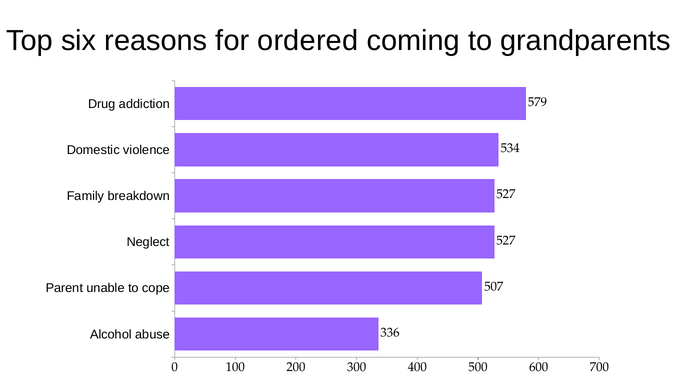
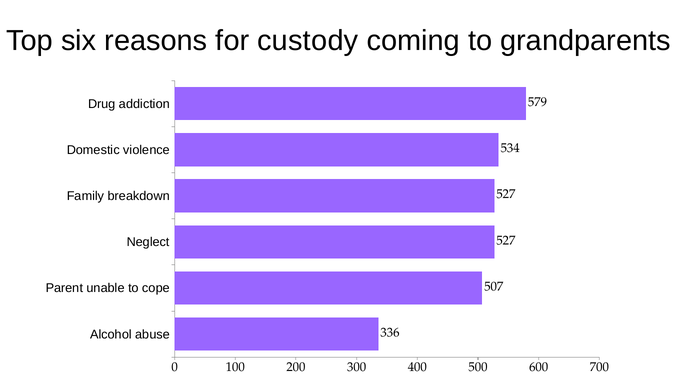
ordered: ordered -> custody (308, 41)
